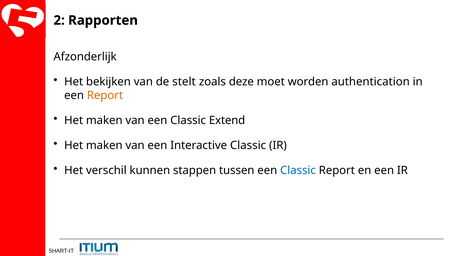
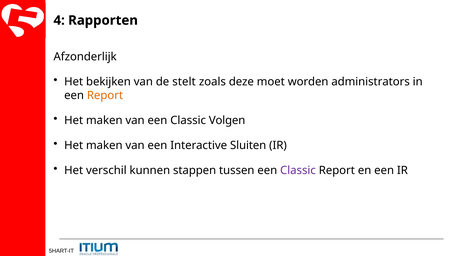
2: 2 -> 4 (59, 20)
authentication: authentication -> administrators (371, 82)
Extend: Extend -> Volgen (227, 120)
Interactive Classic: Classic -> Sluiten (248, 145)
Classic colour: blue -> purple (298, 170)
